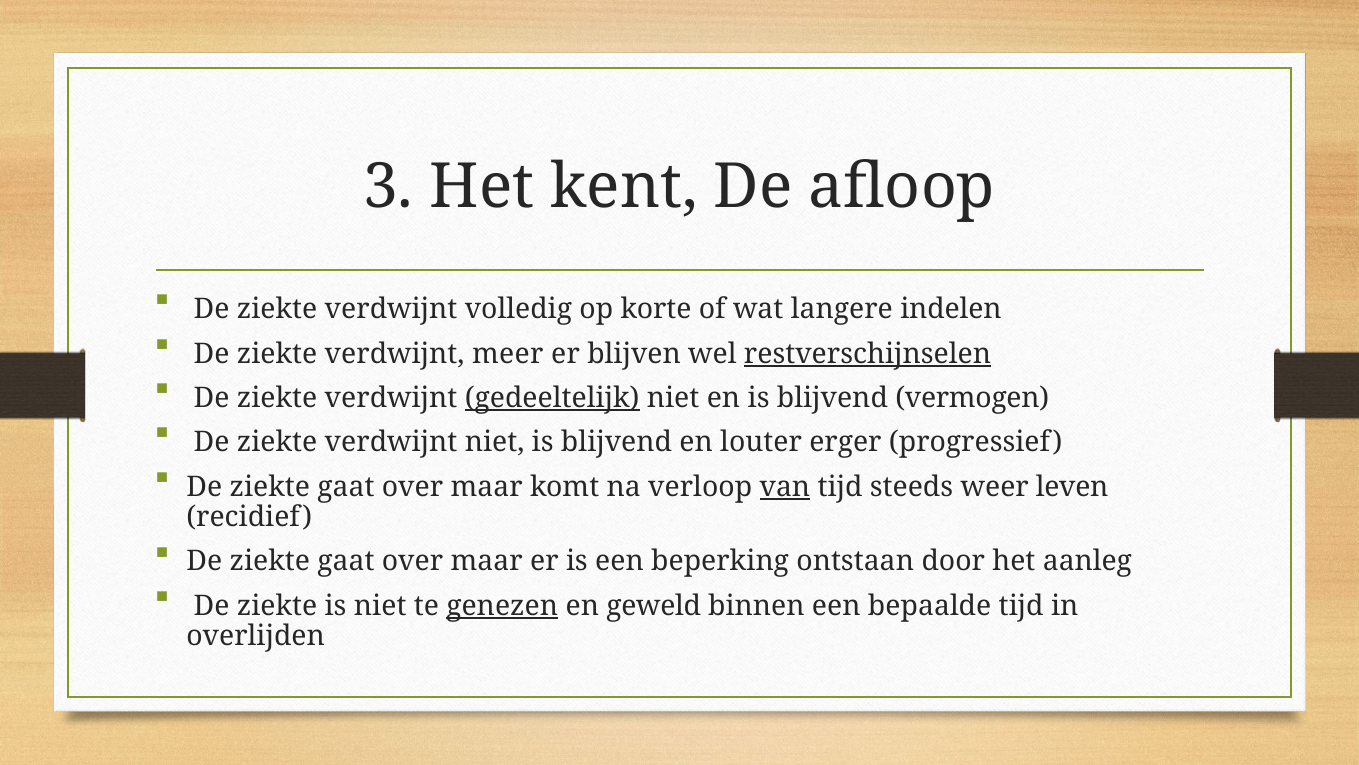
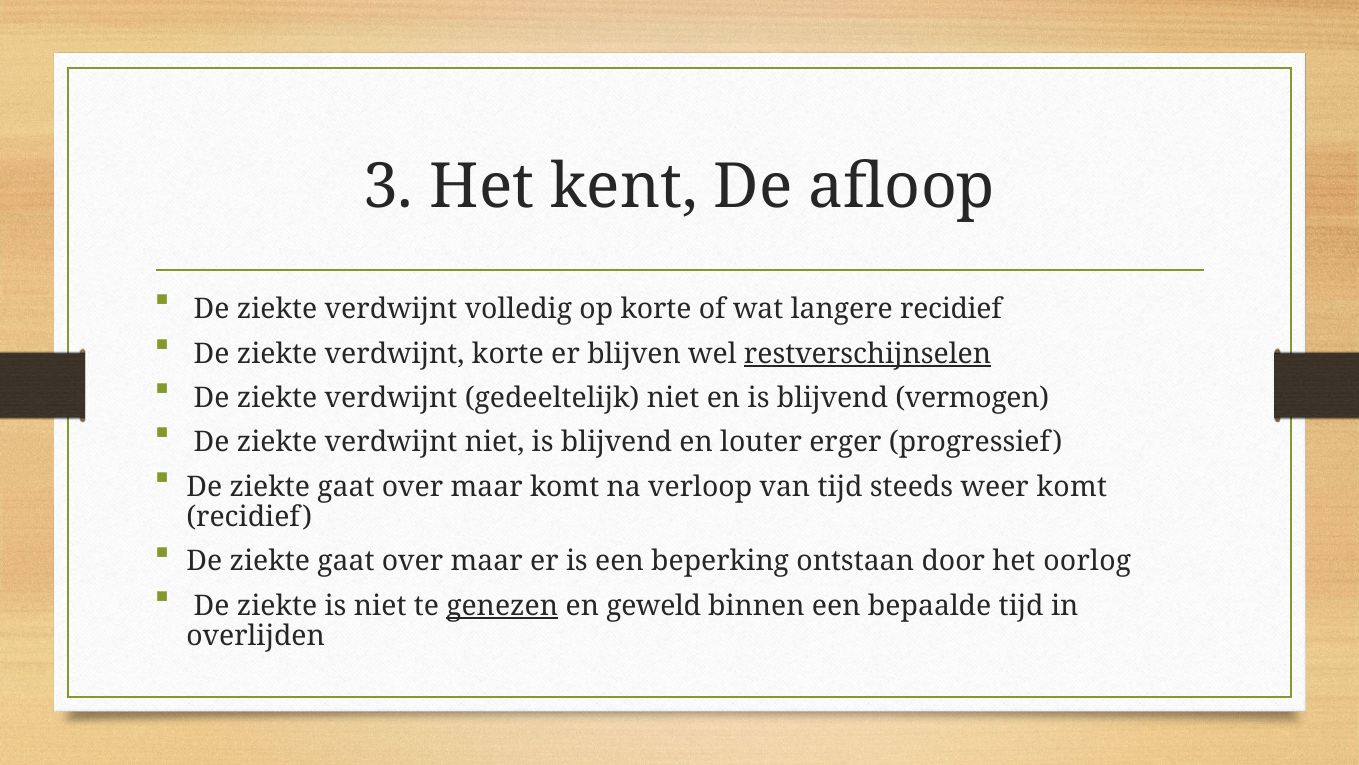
langere indelen: indelen -> recidief (951, 309)
verdwijnt meer: meer -> korte (508, 353)
gedeeltelijk underline: present -> none (552, 398)
van underline: present -> none (785, 486)
weer leven: leven -> komt (1072, 486)
aanleg: aanleg -> oorlog (1087, 561)
